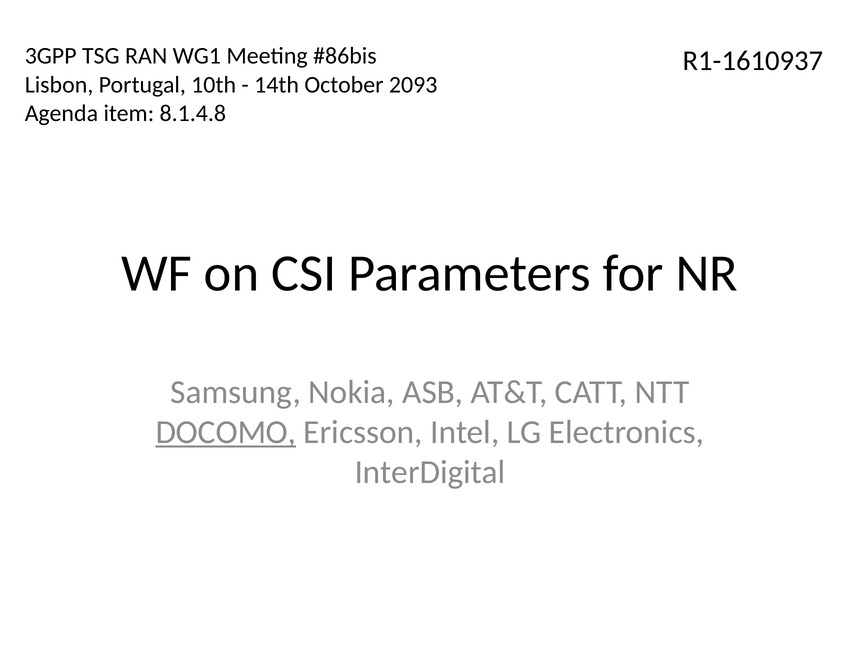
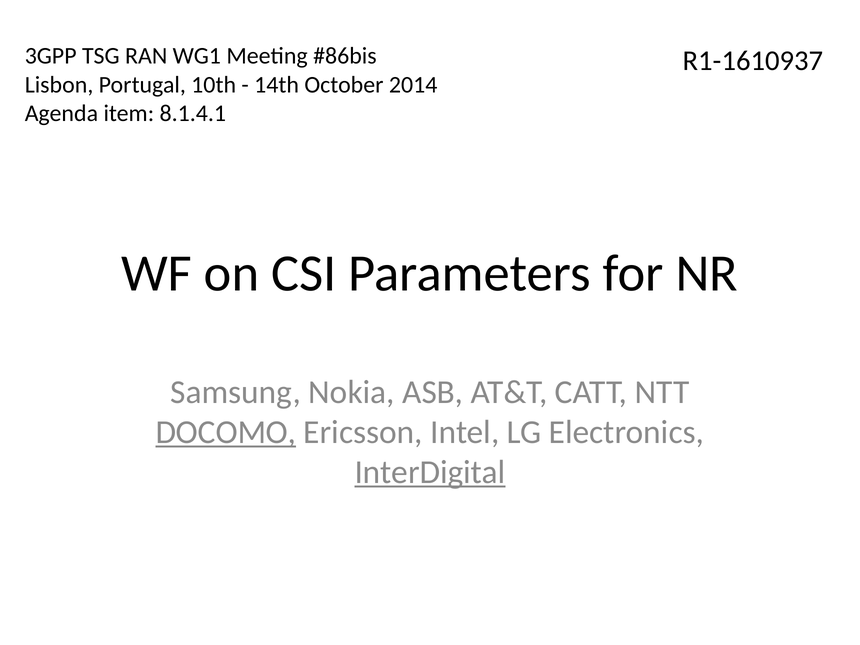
2093: 2093 -> 2014 (413, 85)
8.1.4.8: 8.1.4.8 -> 8.1.4.1 (193, 113)
InterDigital underline: none -> present (430, 472)
